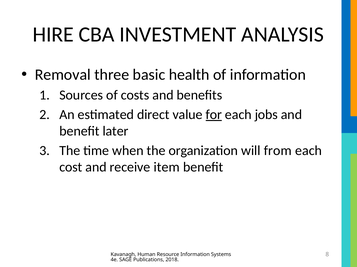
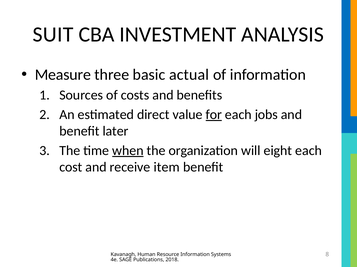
HIRE: HIRE -> SUIT (53, 35)
Removal: Removal -> Measure (63, 75)
health: health -> actual (189, 75)
when underline: none -> present (128, 151)
from: from -> eight (278, 151)
